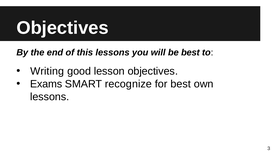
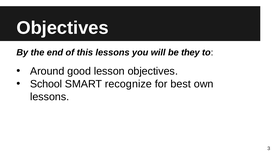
be best: best -> they (190, 53)
Writing: Writing -> Around (47, 71)
Exams: Exams -> School (46, 84)
